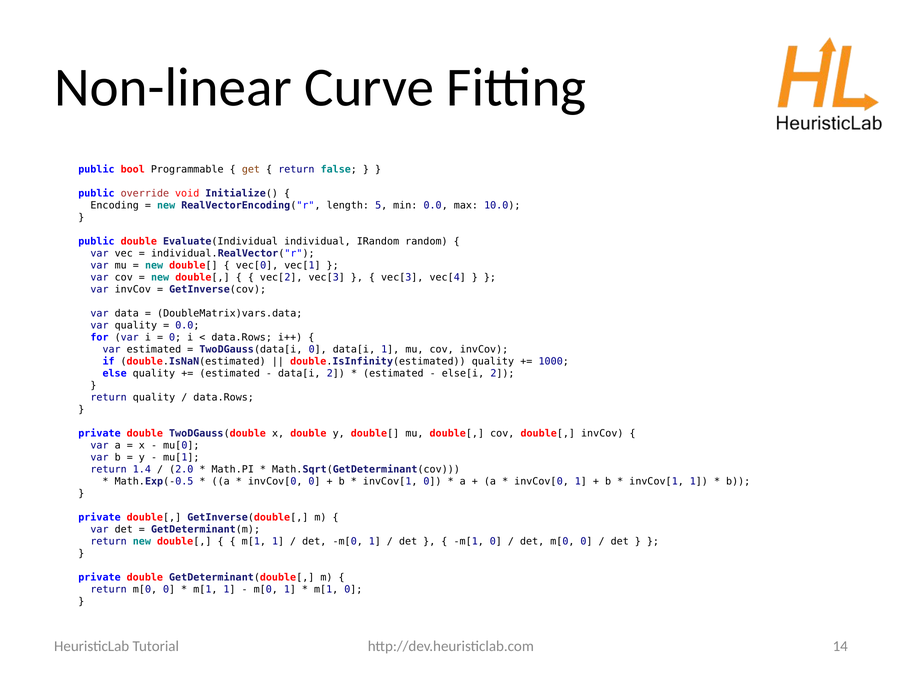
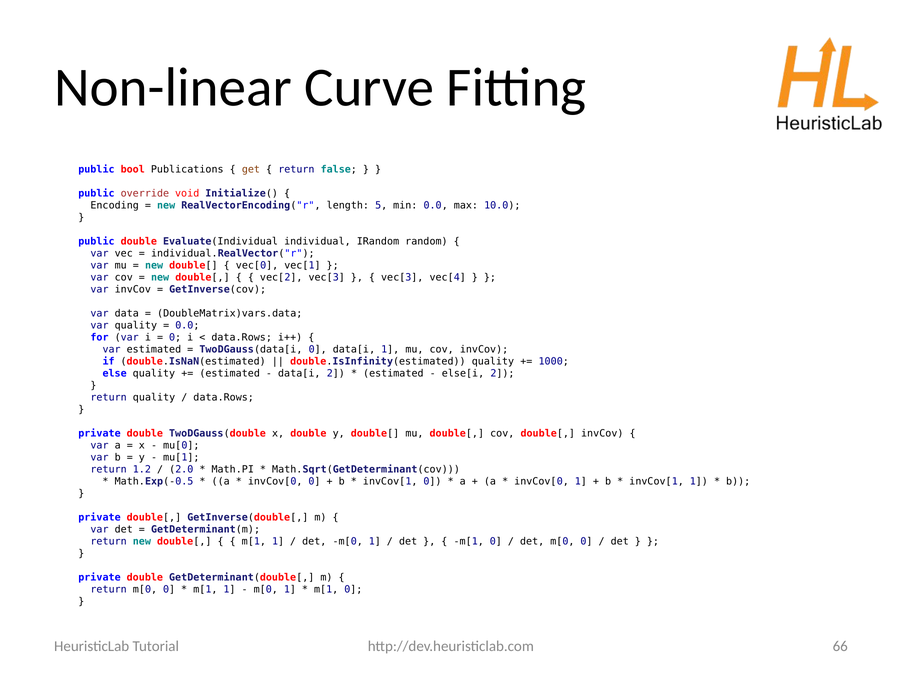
Programmable: Programmable -> Publications (187, 169)
1.4: 1.4 -> 1.2 (142, 469)
14: 14 -> 66 (840, 646)
